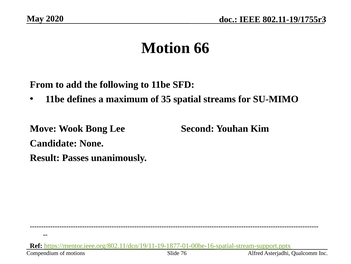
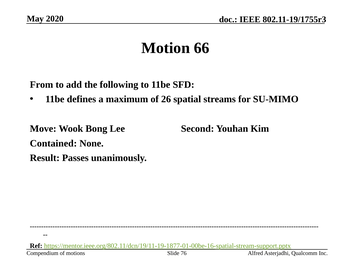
35: 35 -> 26 (166, 99)
Candidate: Candidate -> Contained (53, 143)
